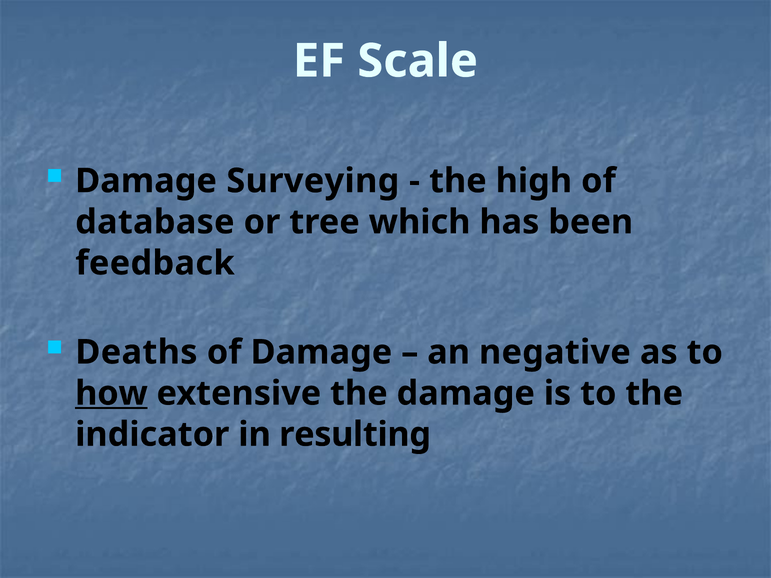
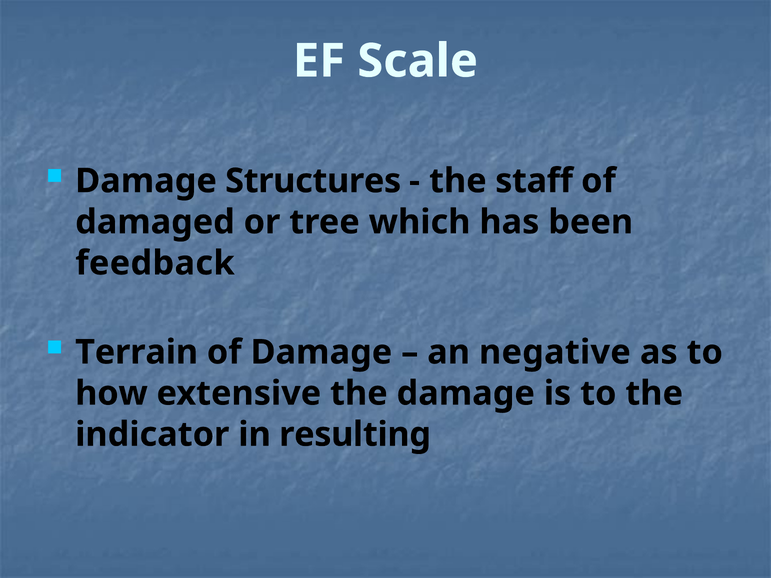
Surveying: Surveying -> Structures (313, 181)
high: high -> staff (534, 181)
database: database -> damaged (155, 222)
Deaths: Deaths -> Terrain (137, 352)
how underline: present -> none (111, 394)
